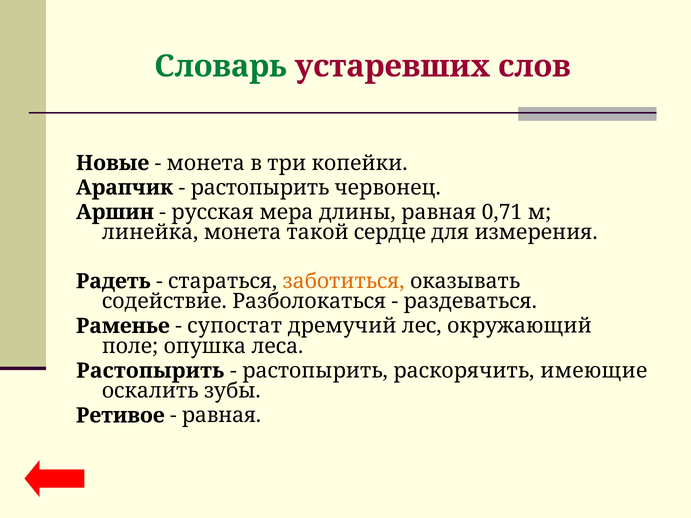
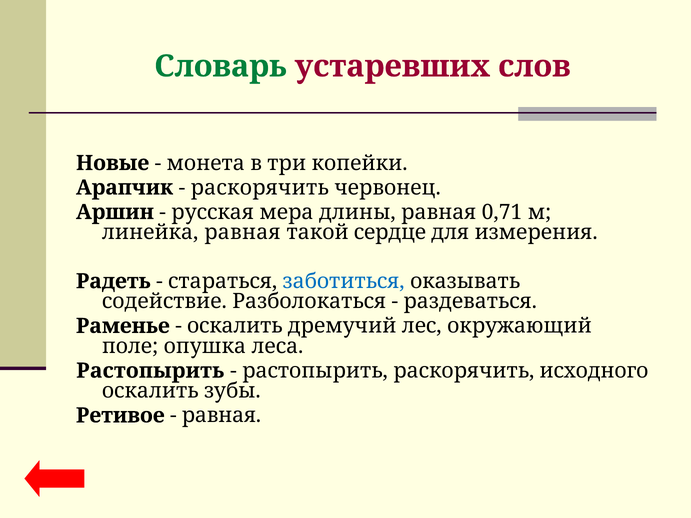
растопырить: растопырить -> раскорячить (260, 188)
линейка монета: монета -> равная (242, 232)
заботиться colour: orange -> blue (344, 281)
супостат: супостат -> оскалить (235, 326)
имеющие: имеющие -> исходного (594, 371)
